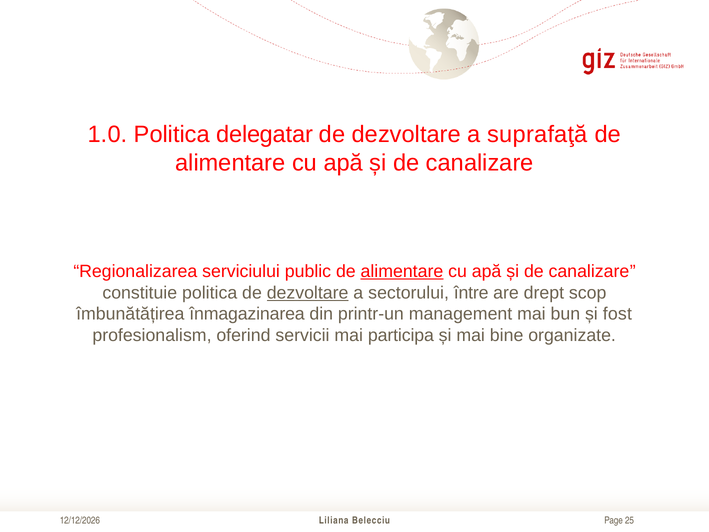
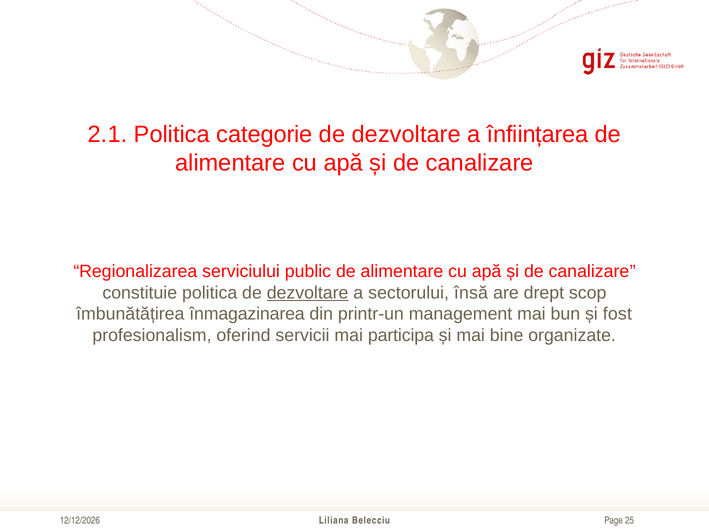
1.0: 1.0 -> 2.1 (108, 134)
delegatar: delegatar -> categorie (265, 134)
suprafaţă: suprafaţă -> înființarea (538, 134)
alimentare underline: present -> none (402, 271)
între: între -> însă (471, 293)
